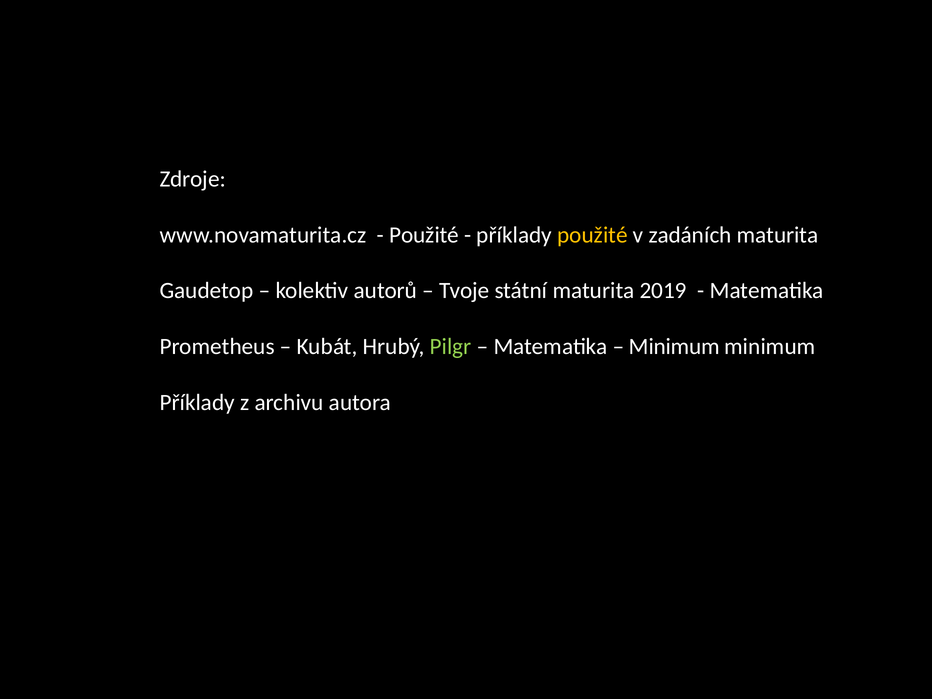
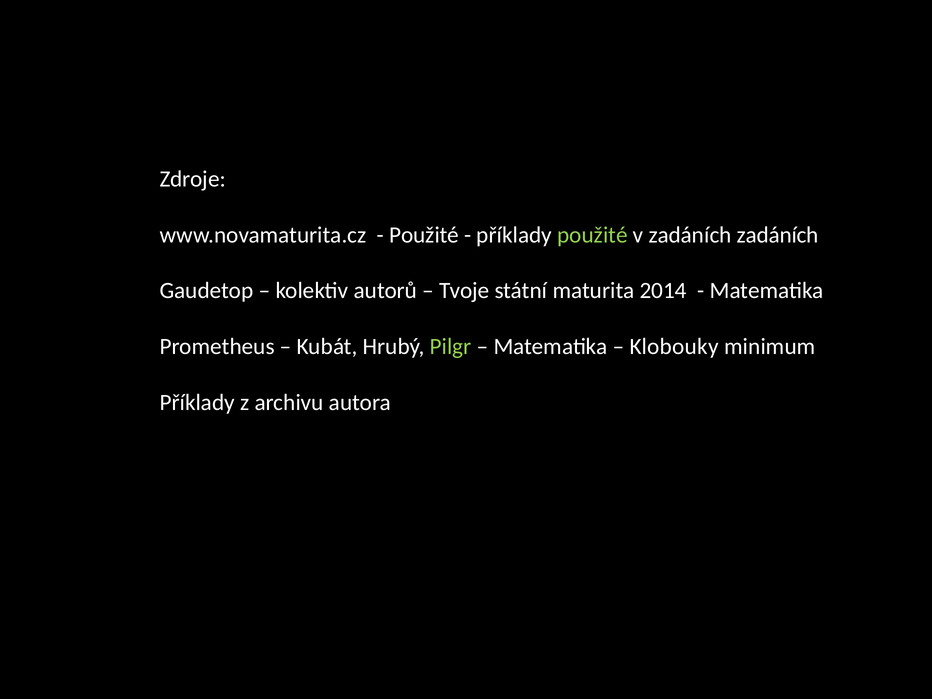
použité colour: yellow -> light green (592, 235)
zadáních maturita: maturita -> zadáních (778, 235)
2019: 2019 -> 2014 (663, 291)
Minimum: Minimum -> Klobouky (674, 347)
